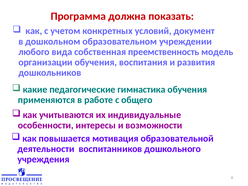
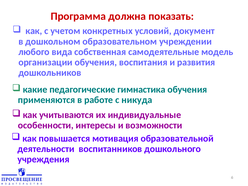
преемственность: преемственность -> самодеятельные (164, 52)
общего: общего -> никуда (137, 100)
